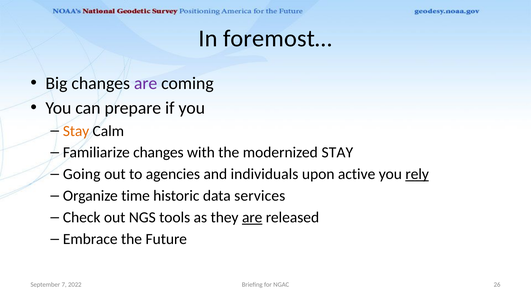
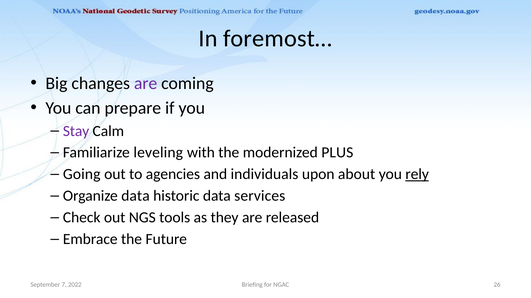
Stay colour: orange -> purple (76, 131)
Familiarize changes: changes -> leveling (158, 153)
modernized STAY: STAY -> PLUS (337, 153)
active: active -> about (357, 175)
Organize time: time -> data (135, 196)
are underline: present -> none (252, 218)
